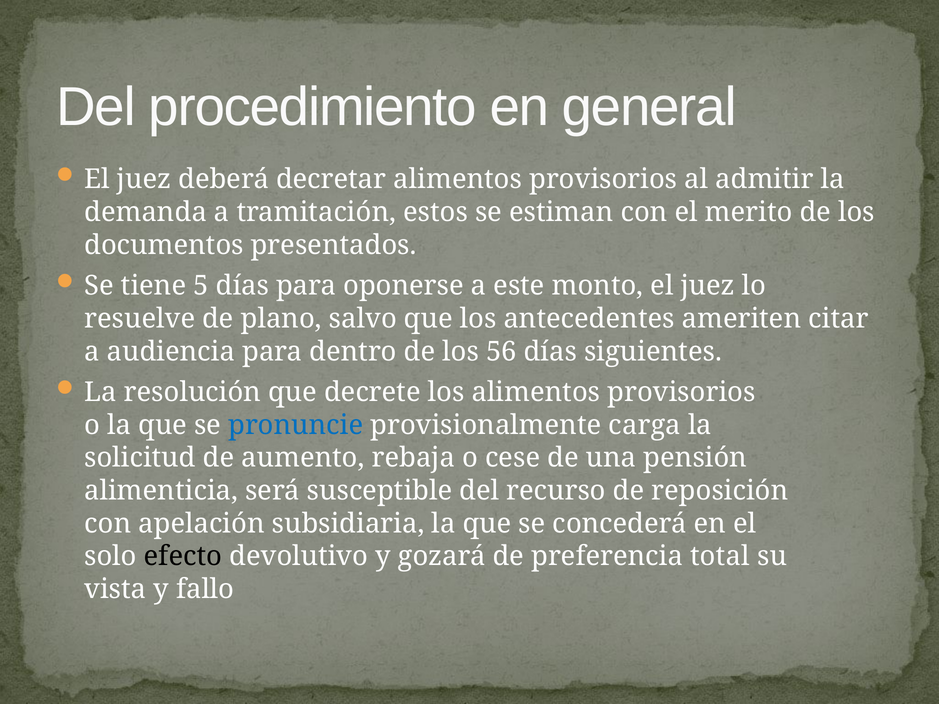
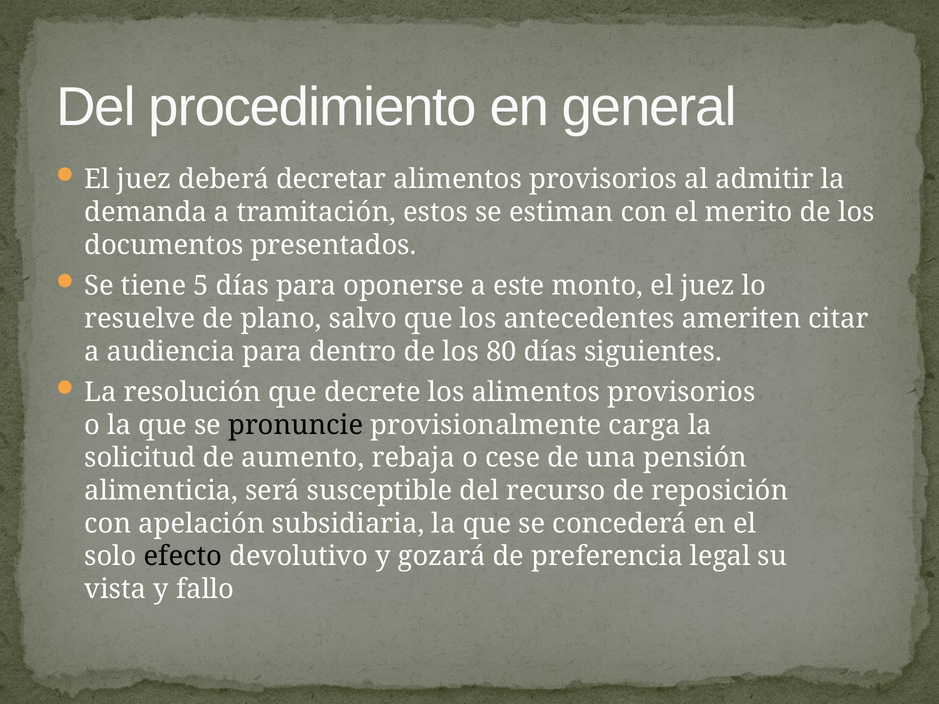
56: 56 -> 80 (501, 352)
pronuncie colour: blue -> black (296, 425)
total: total -> legal (720, 557)
